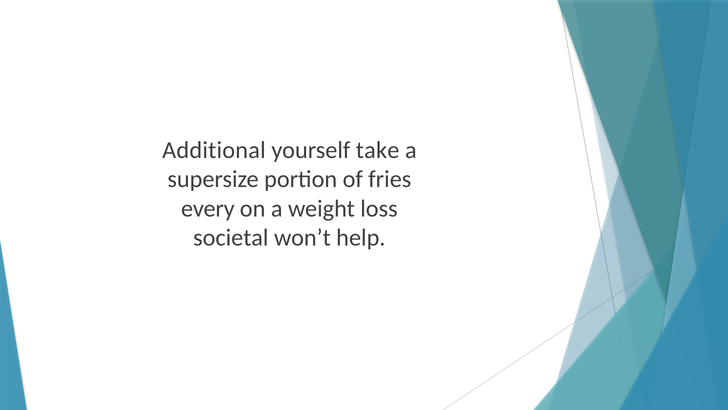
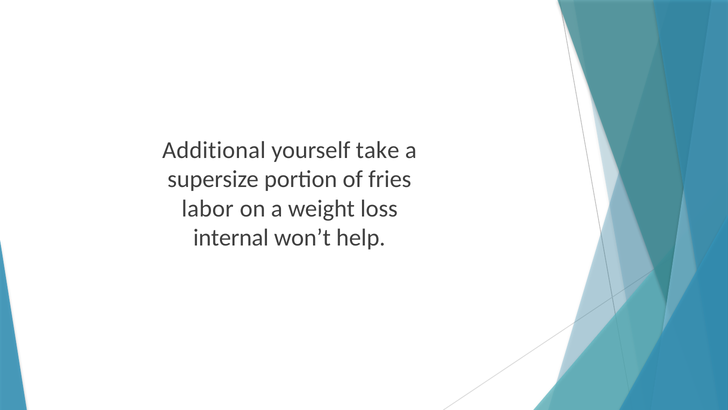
every: every -> labor (208, 208)
societal: societal -> internal (231, 237)
